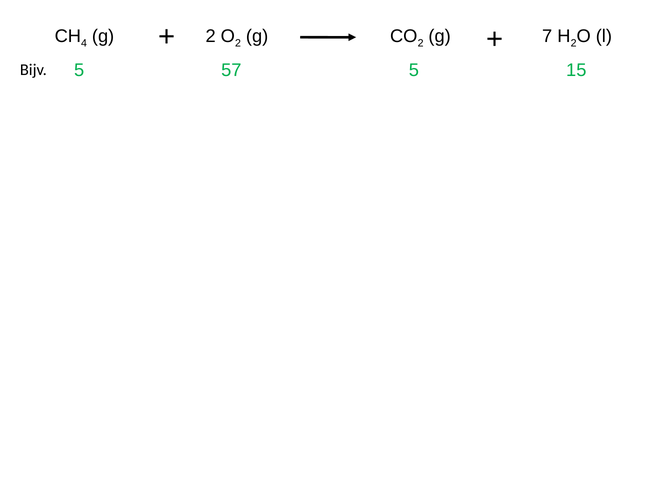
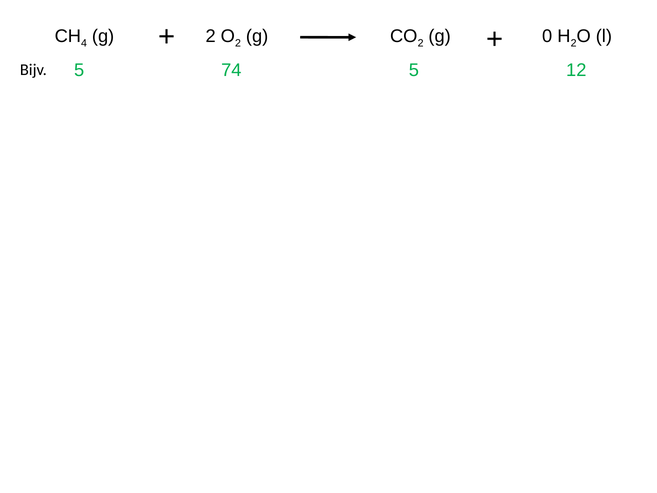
7: 7 -> 0 (547, 36)
57: 57 -> 74 (231, 70)
15: 15 -> 12 (576, 70)
